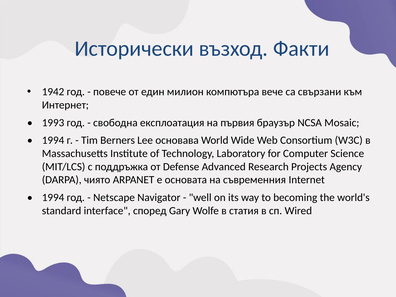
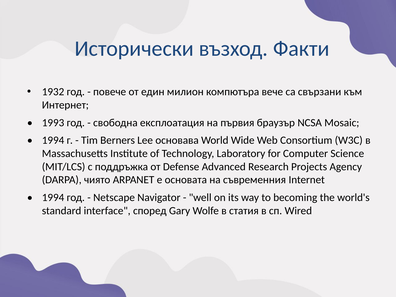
1942: 1942 -> 1932 (53, 92)
